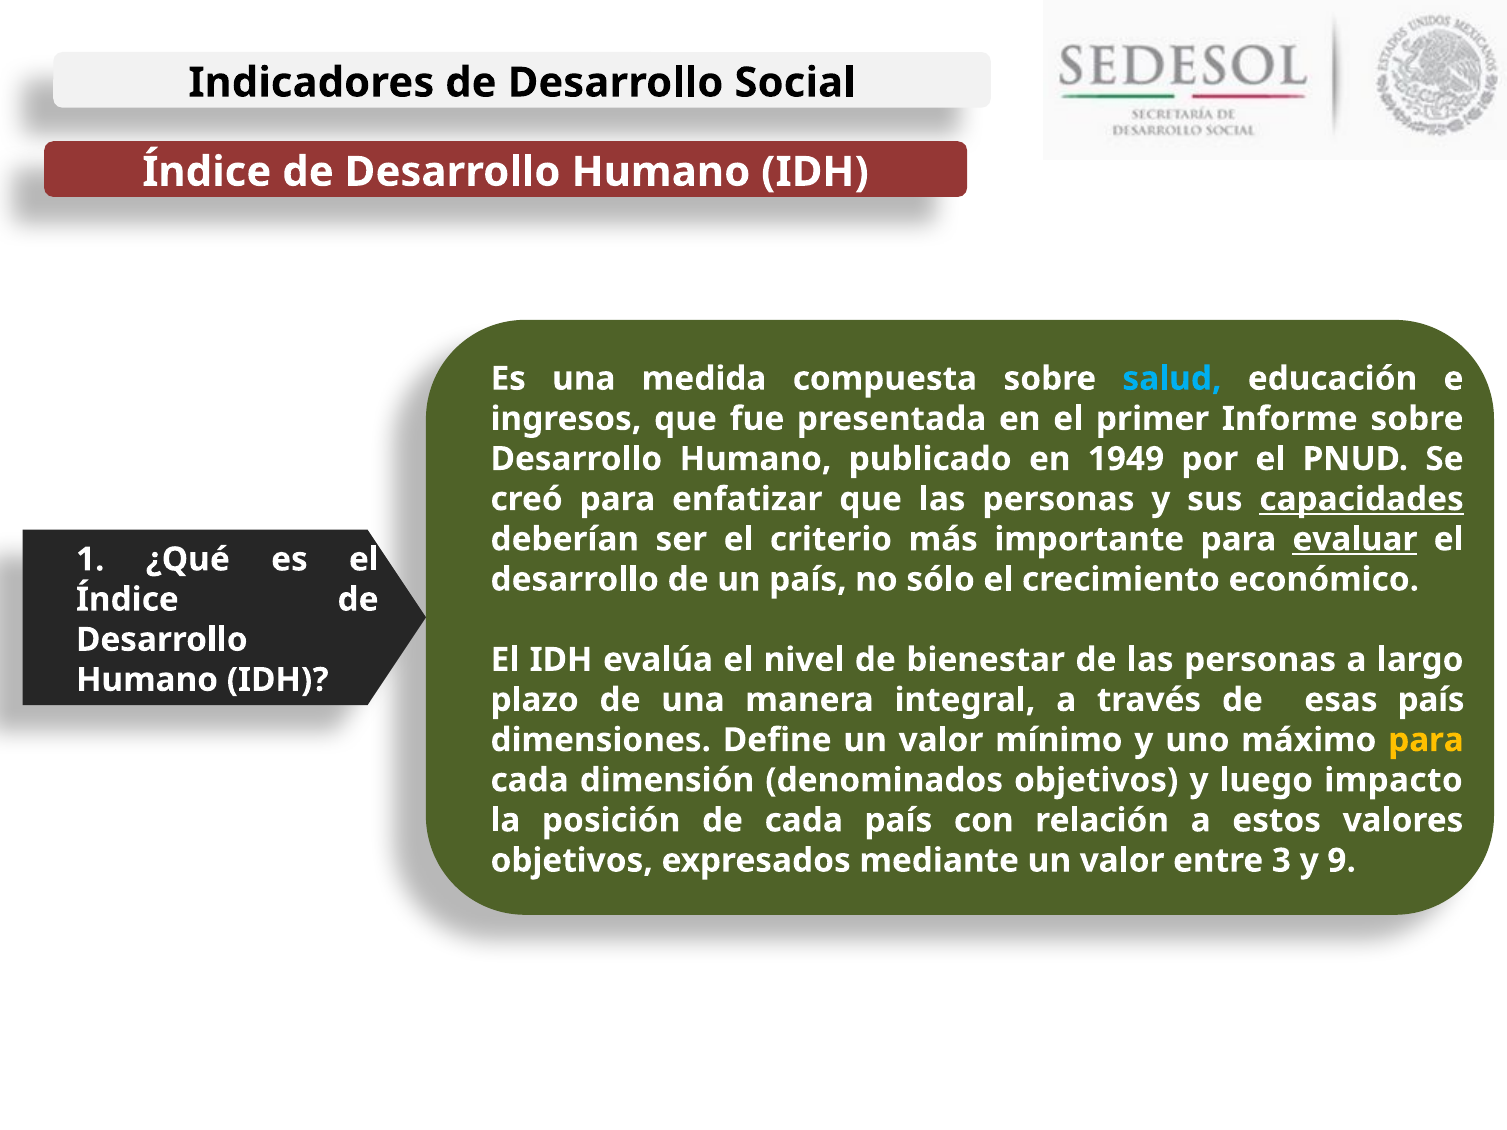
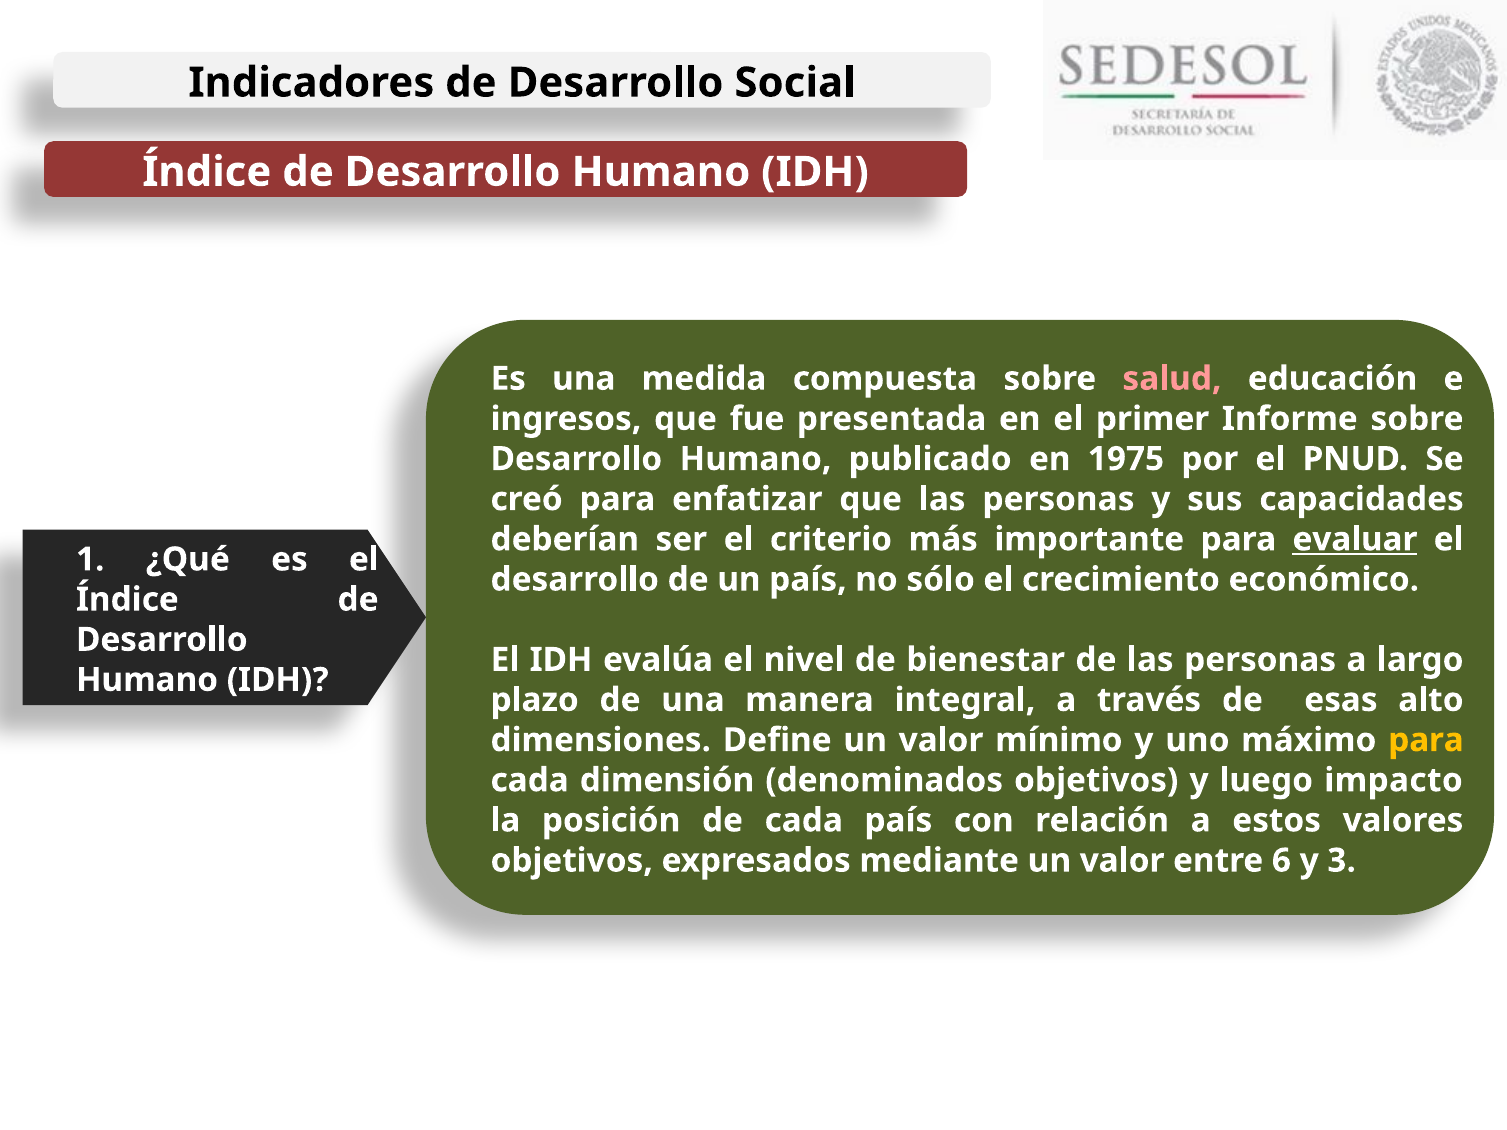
salud colour: light blue -> pink (1172, 379)
1949: 1949 -> 1975 (1126, 459)
capacidades underline: present -> none (1362, 499)
esas país: país -> alto (1431, 700)
3: 3 -> 6 (1281, 861)
9: 9 -> 3 (1342, 861)
